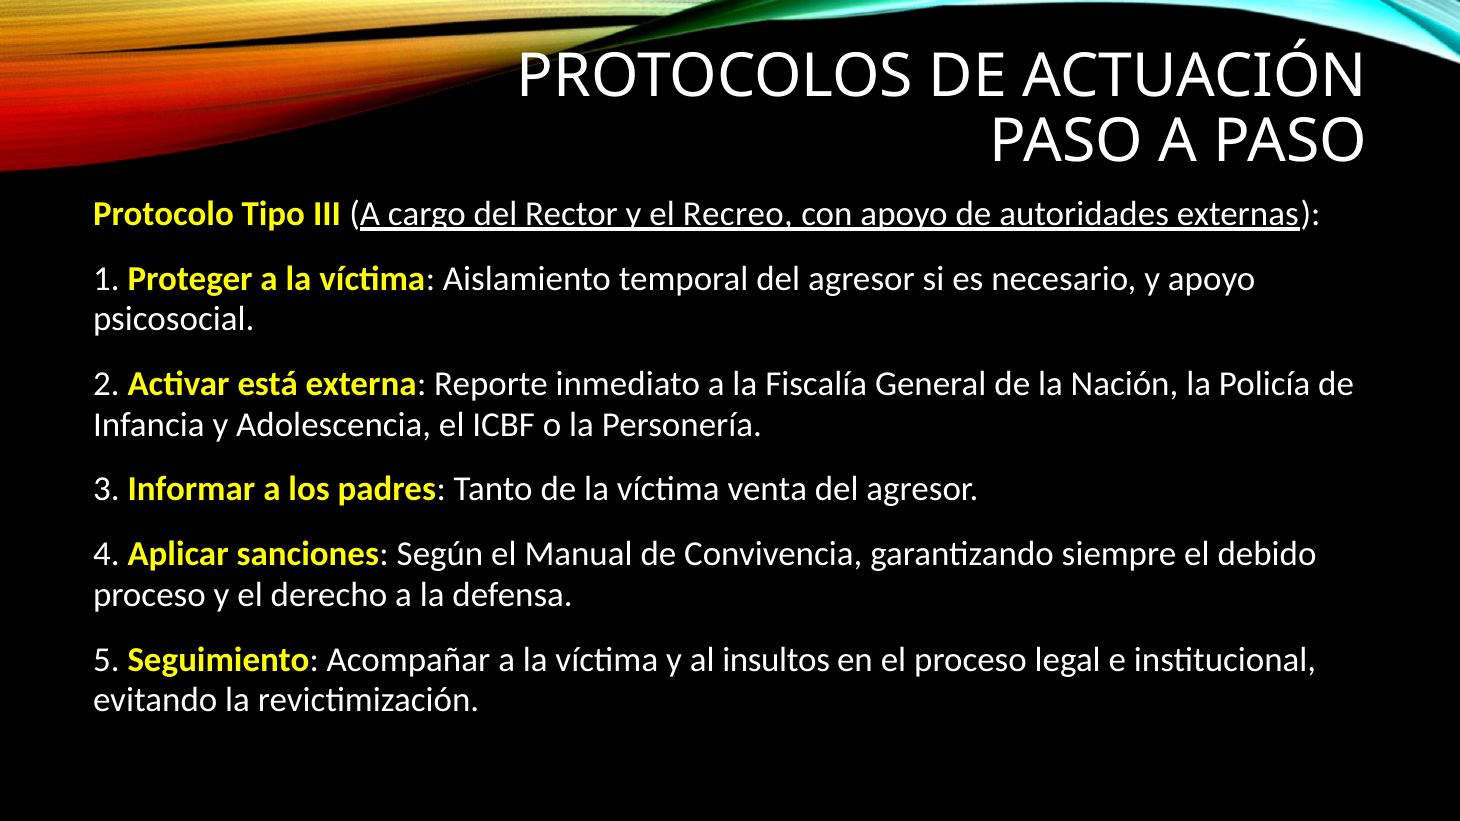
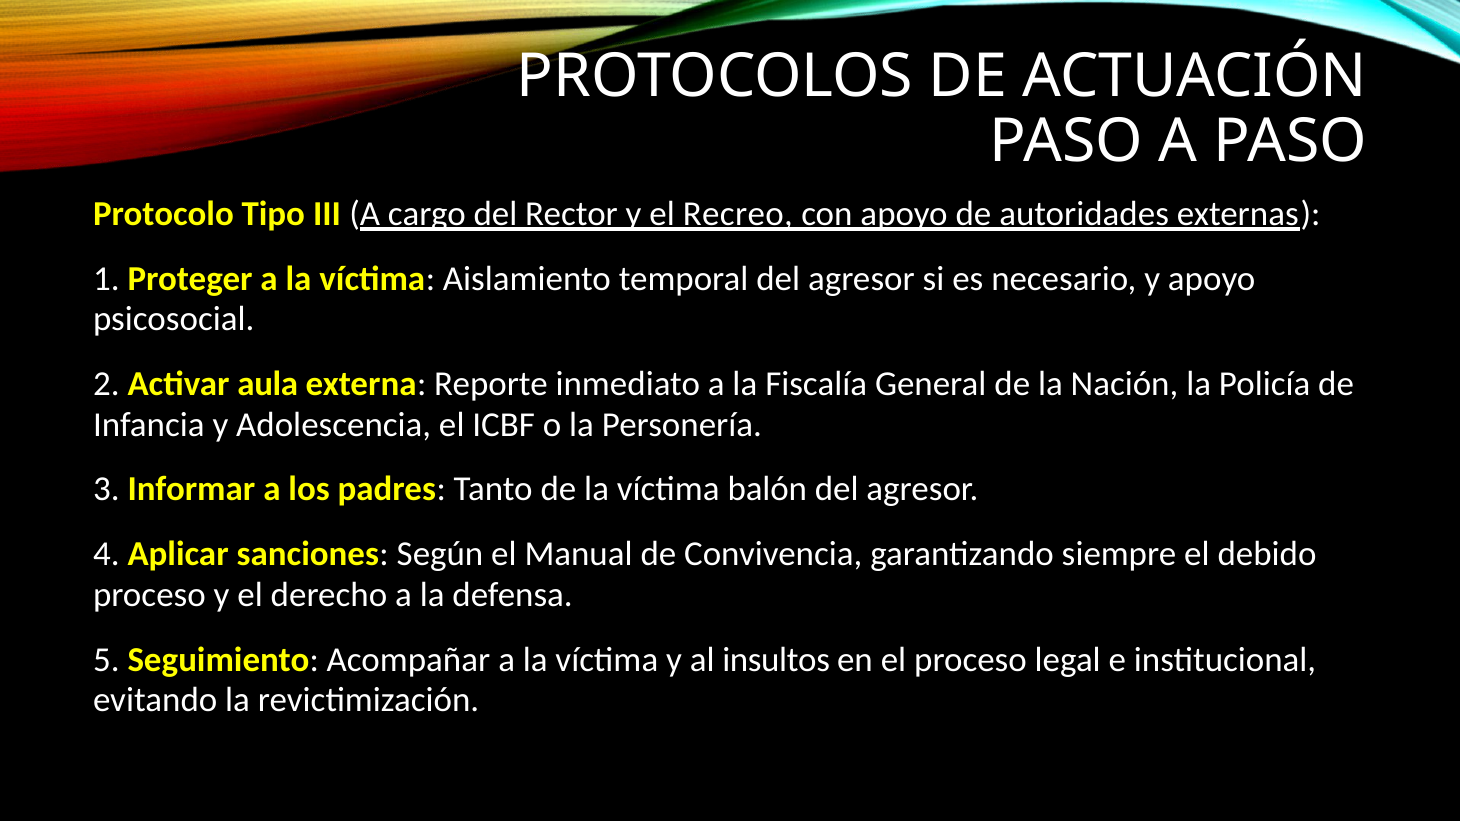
está: está -> aula (268, 384)
venta: venta -> balón (767, 490)
